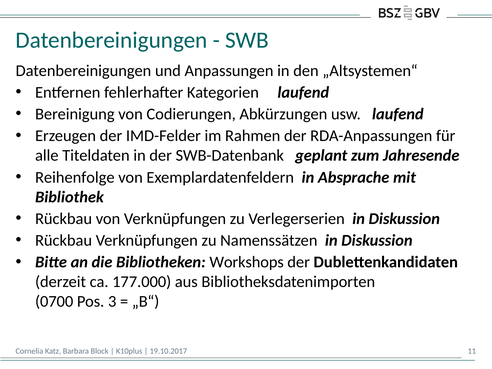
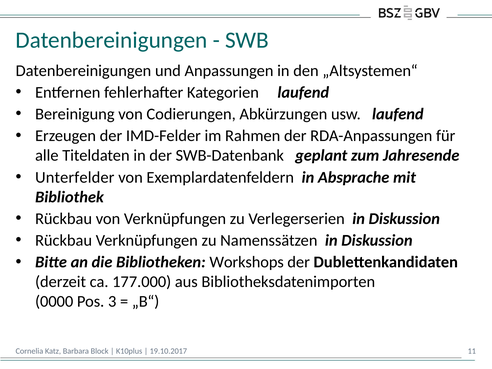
Reihenfolge: Reihenfolge -> Unterfelder (75, 177)
0700: 0700 -> 0000 (54, 302)
